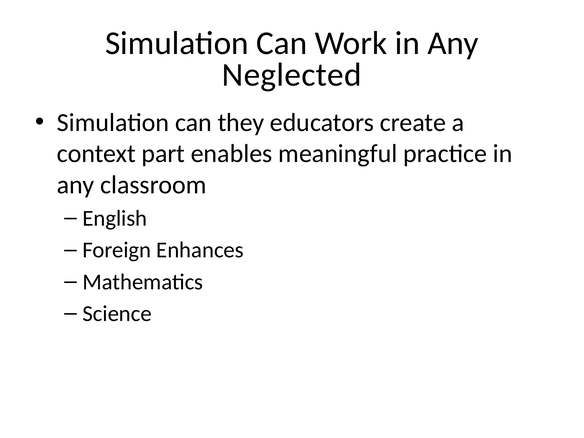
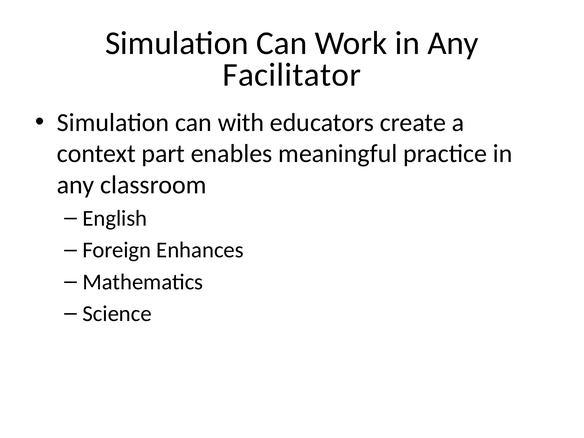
Neglected: Neglected -> Facilitator (292, 75)
they: they -> with (241, 123)
